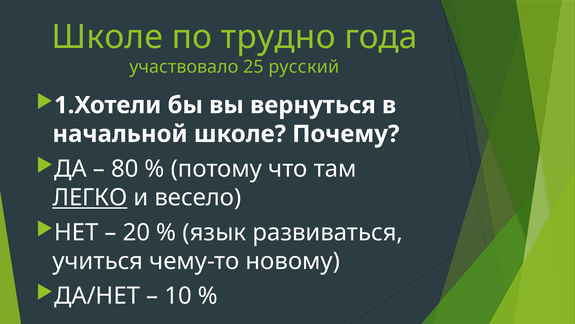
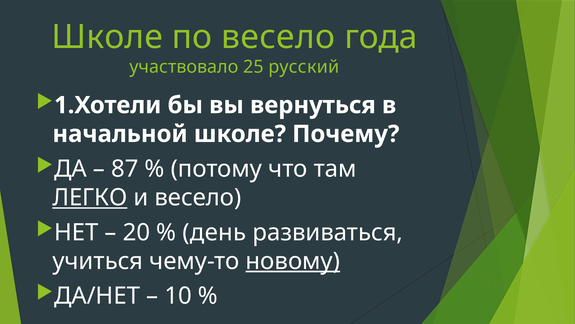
по трудно: трудно -> весело (278, 37)
80: 80 -> 87 (125, 169)
язык: язык -> день (214, 232)
новому underline: none -> present (293, 261)
